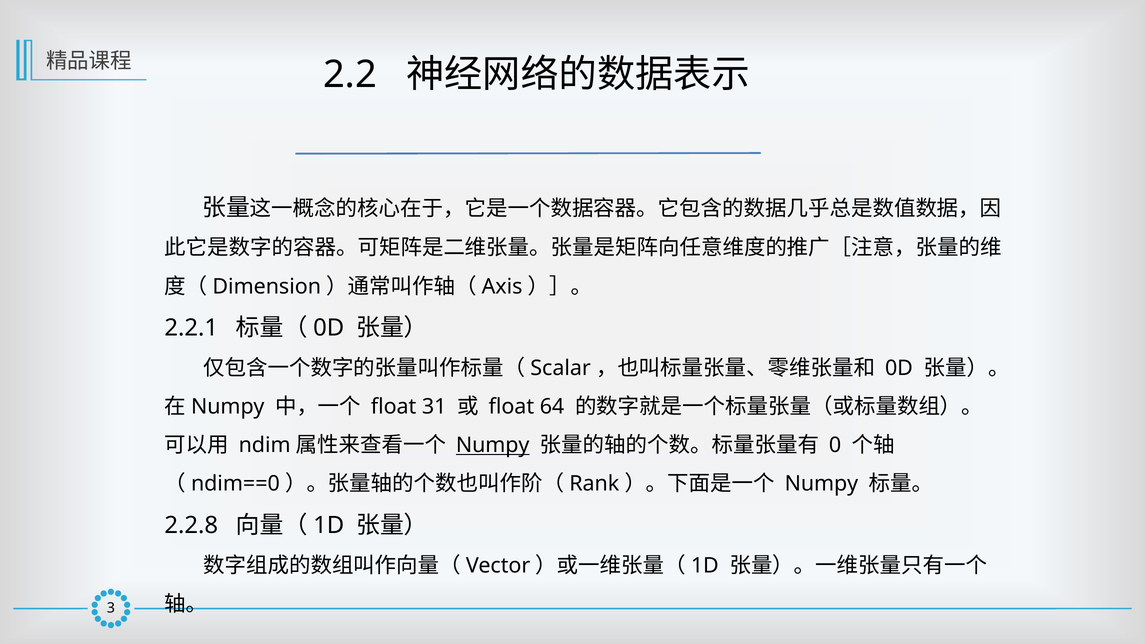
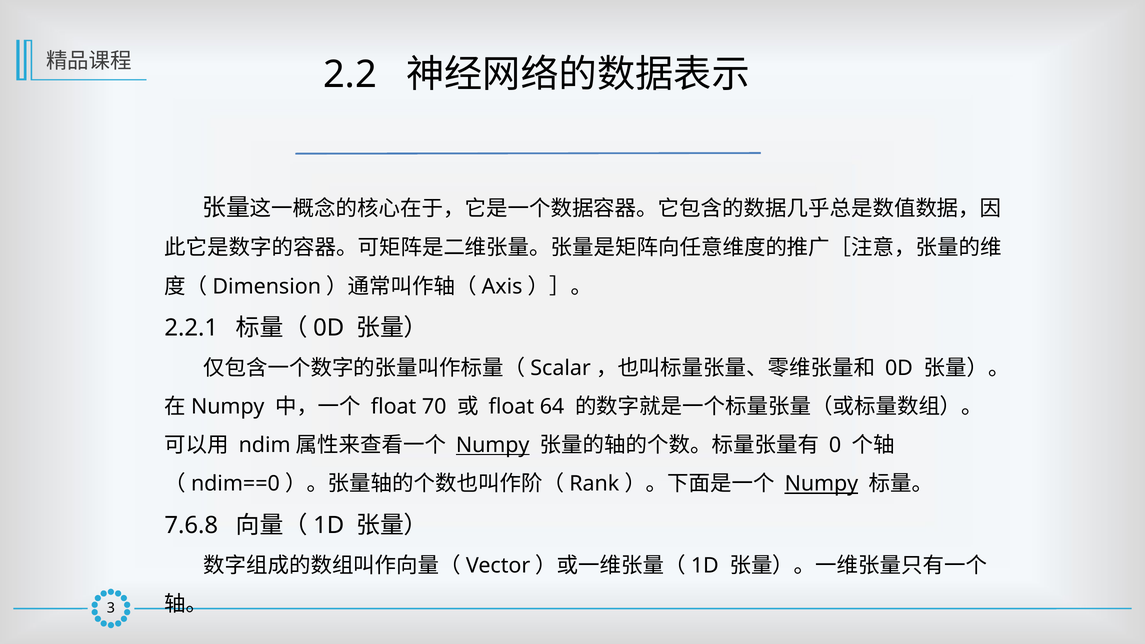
31: 31 -> 70 (434, 407)
Numpy underline: none -> present (821, 484)
2.2.8: 2.2.8 -> 7.6.8 (191, 526)
